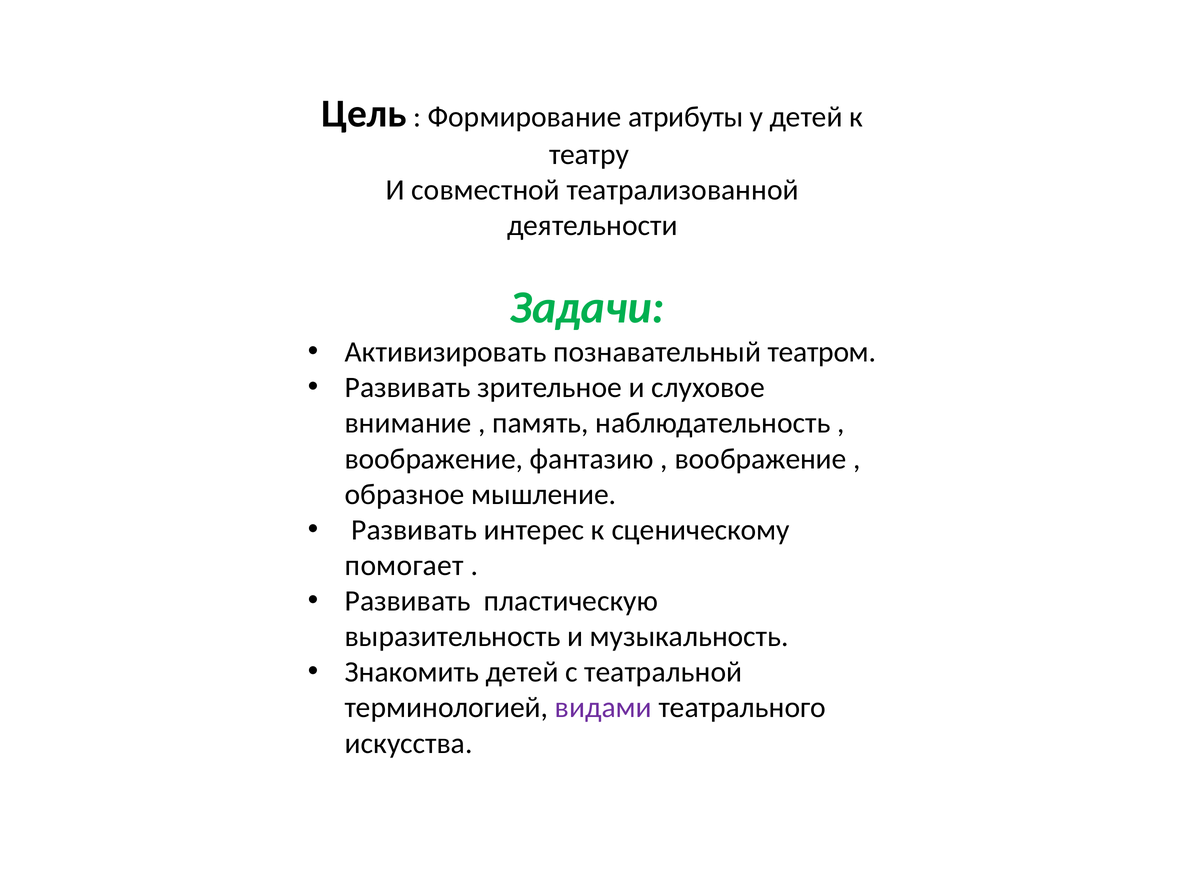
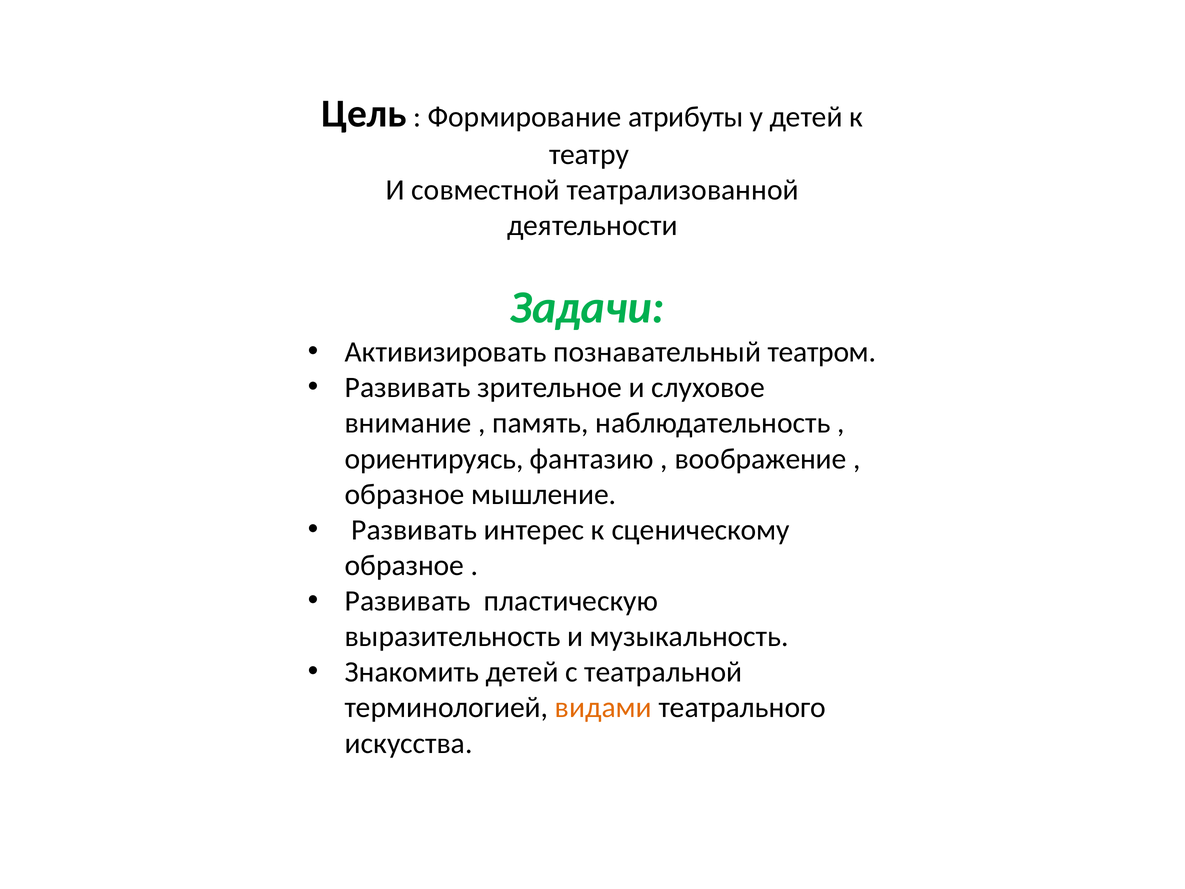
воображение: воображение -> ориентируясь (434, 459)
помогает: помогает -> образное (405, 565)
видами colour: purple -> orange (603, 707)
